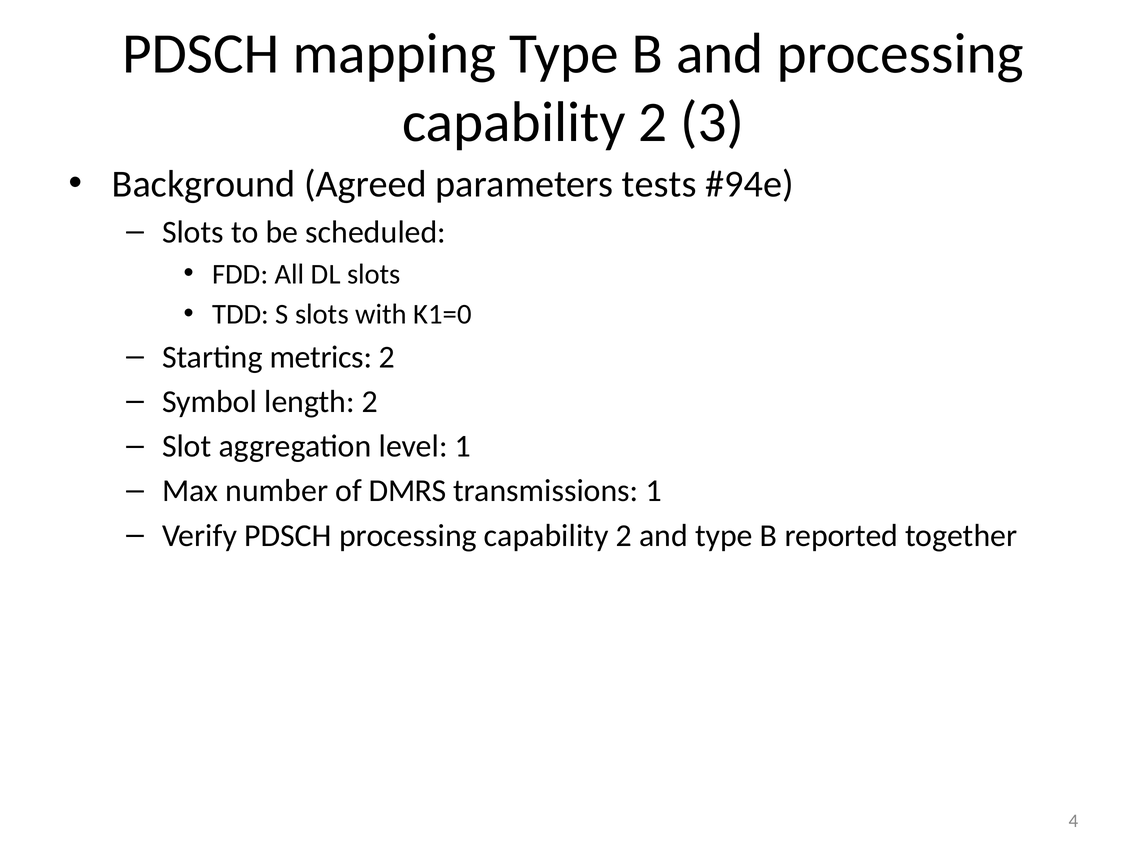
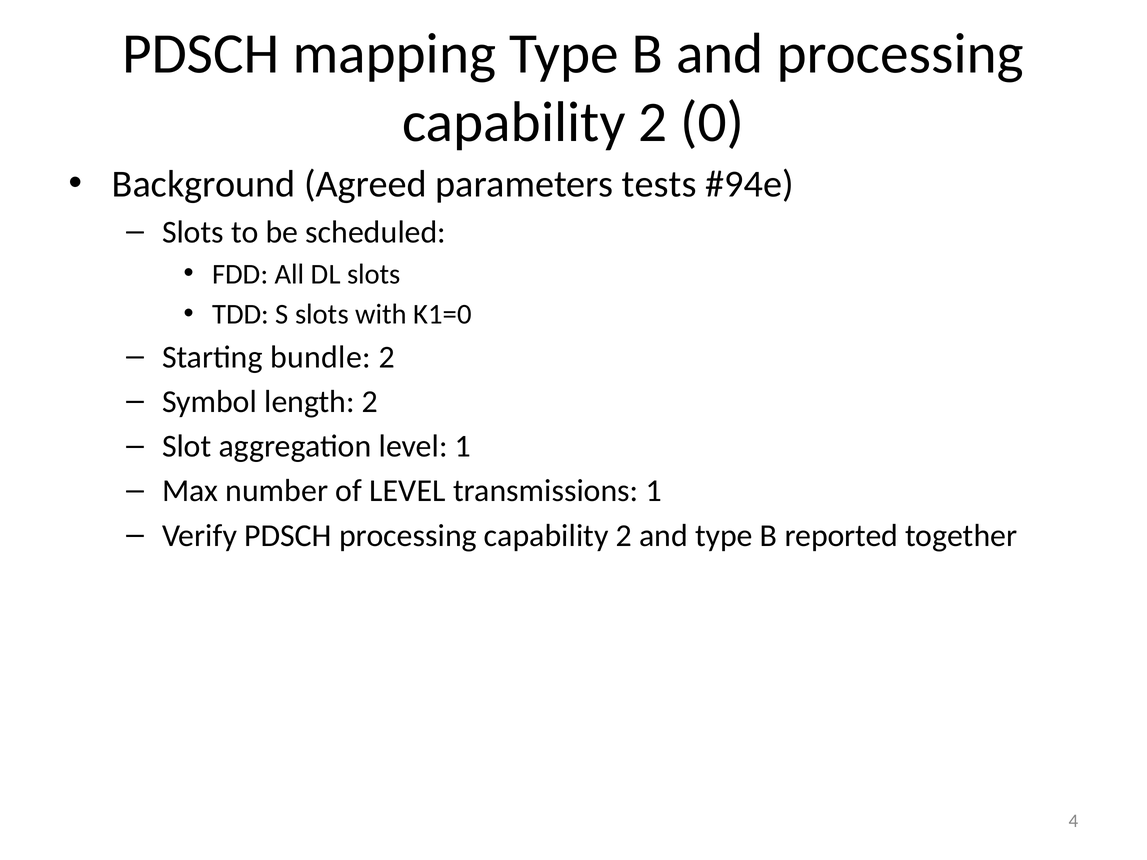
3: 3 -> 0 (712, 123)
metrics: metrics -> bundle (321, 357)
of DMRS: DMRS -> LEVEL (407, 491)
